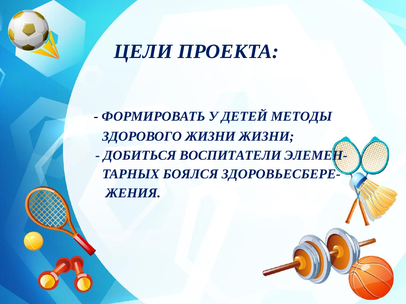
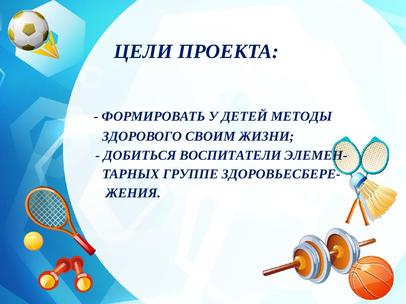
ЗДОРОВОГО ЖИЗНИ: ЖИЗНИ -> СВОИМ (210, 137)
БОЯЛСЯ: БОЯЛСЯ -> ГРУППЕ (191, 174)
